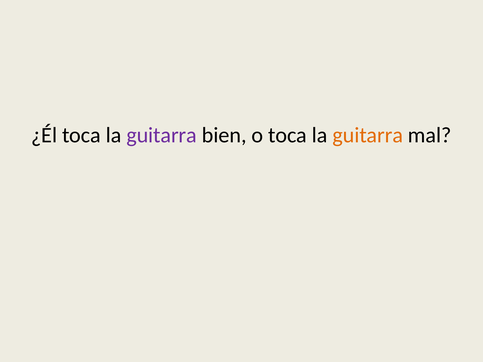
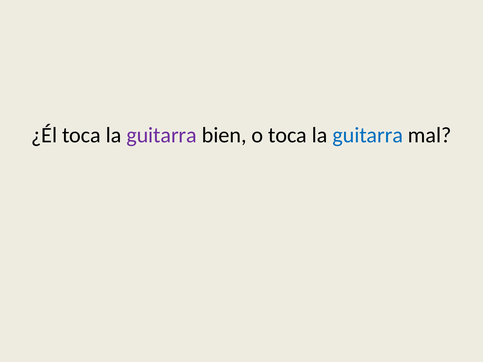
guitarra colour: orange -> blue (368, 135)
